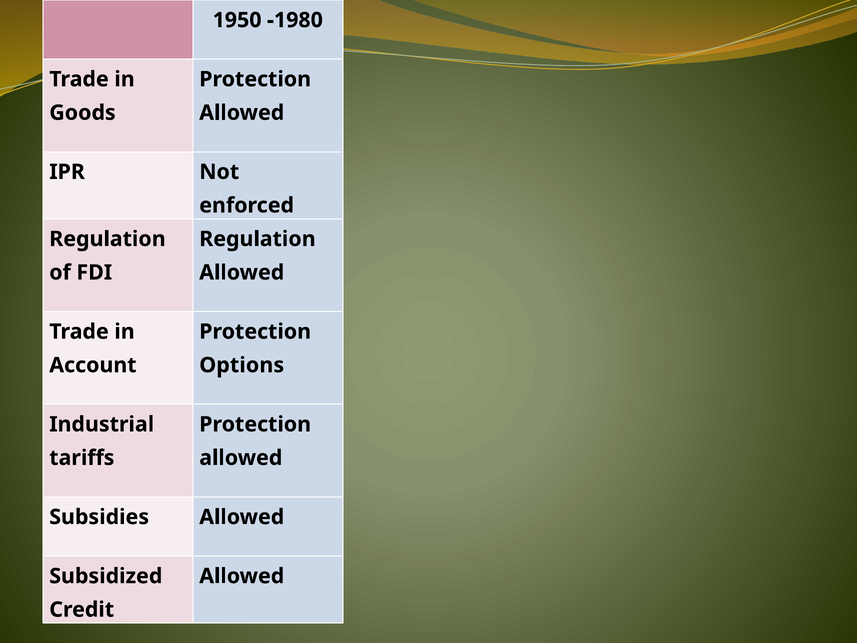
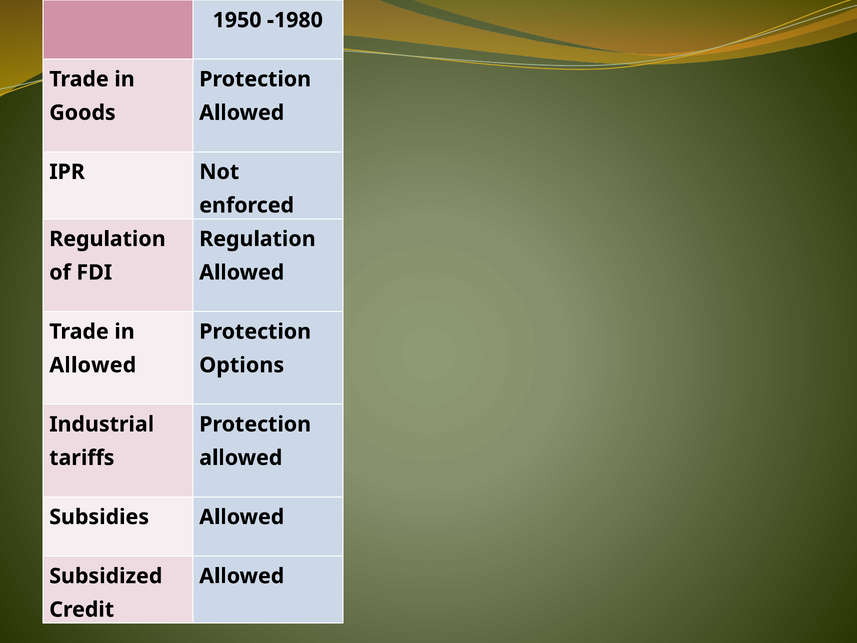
Account: Account -> Allowed (93, 365)
